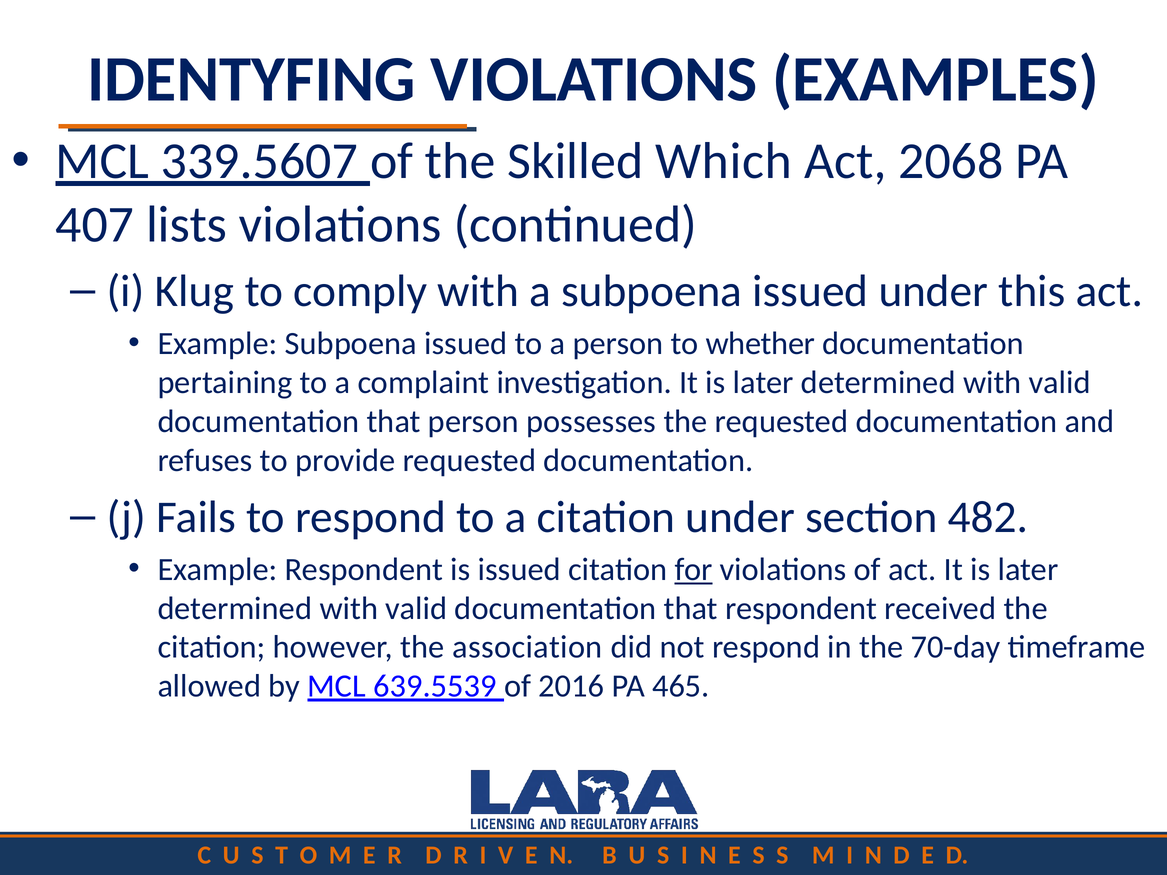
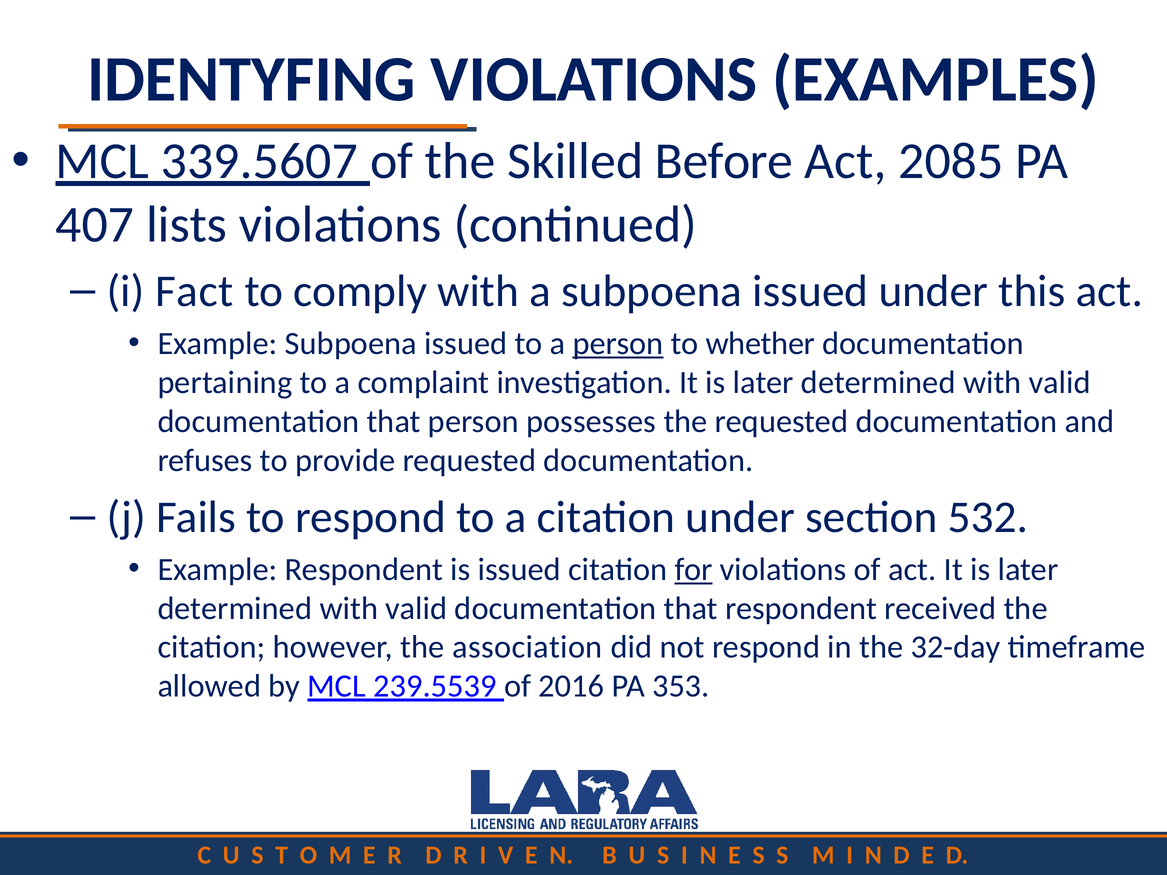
Which: Which -> Before (724, 161)
2068: 2068 -> 2085 (951, 161)
Klug: Klug -> Fact (194, 292)
person underline: none -> present (618, 344)
482: 482 -> 532 (988, 517)
70-day: 70-day -> 32-day (956, 647)
639.5539: 639.5539 -> 239.5539 (435, 686)
465: 465 -> 353 (681, 686)
